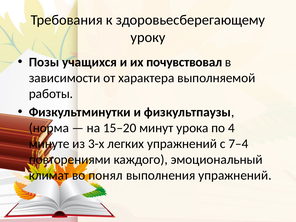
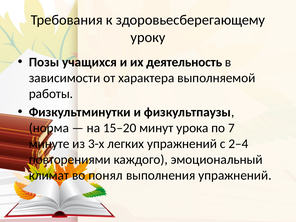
почувствовал: почувствовал -> деятельность (184, 62)
4: 4 -> 7 (231, 128)
7–4: 7–4 -> 2–4 (238, 144)
